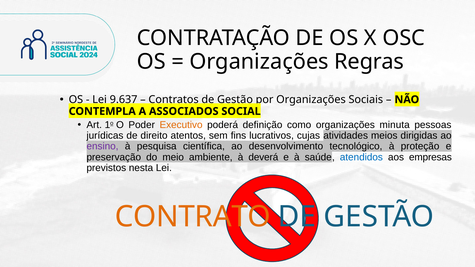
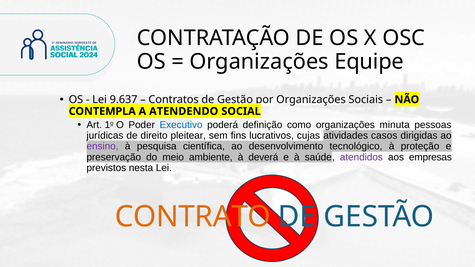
Regras: Regras -> Equipe (369, 62)
ASSOCIADOS: ASSOCIADOS -> ATENDENDO (184, 111)
Executivo colour: orange -> blue (181, 125)
atentos: atentos -> pleitear (188, 136)
meios: meios -> casos (384, 136)
atendidos colour: blue -> purple (361, 157)
